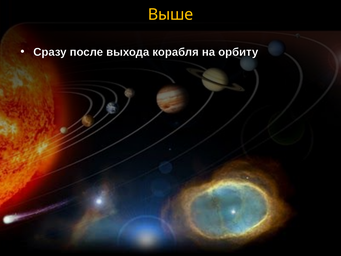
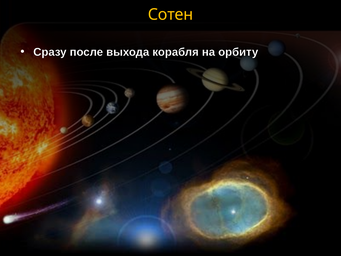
Выше: Выше -> Сотен (171, 14)
